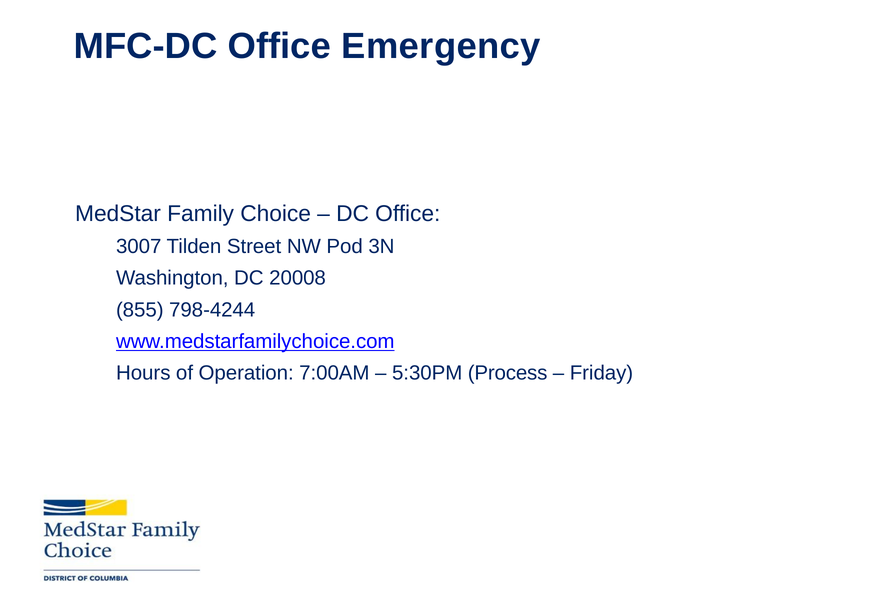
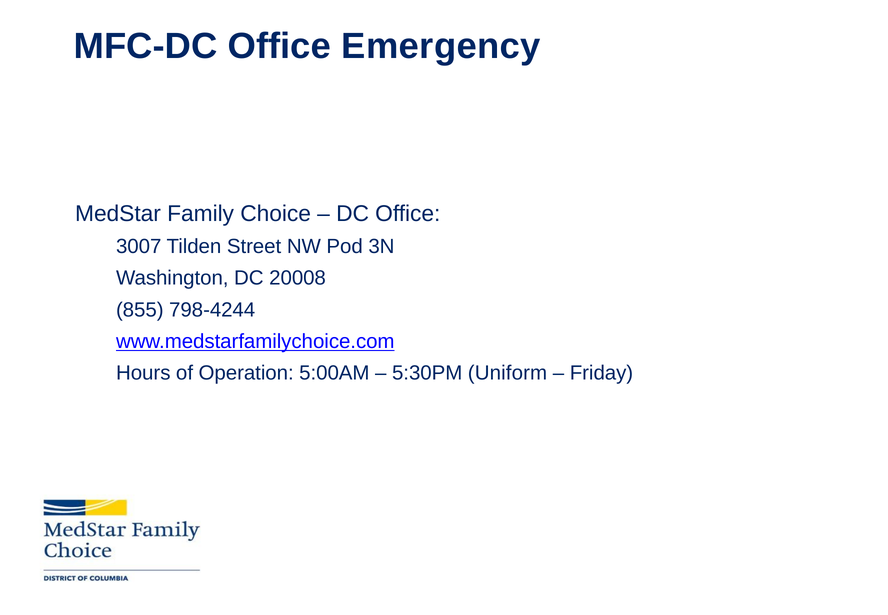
7:00AM: 7:00AM -> 5:00AM (334, 373)
Process: Process -> Uniform (507, 373)
